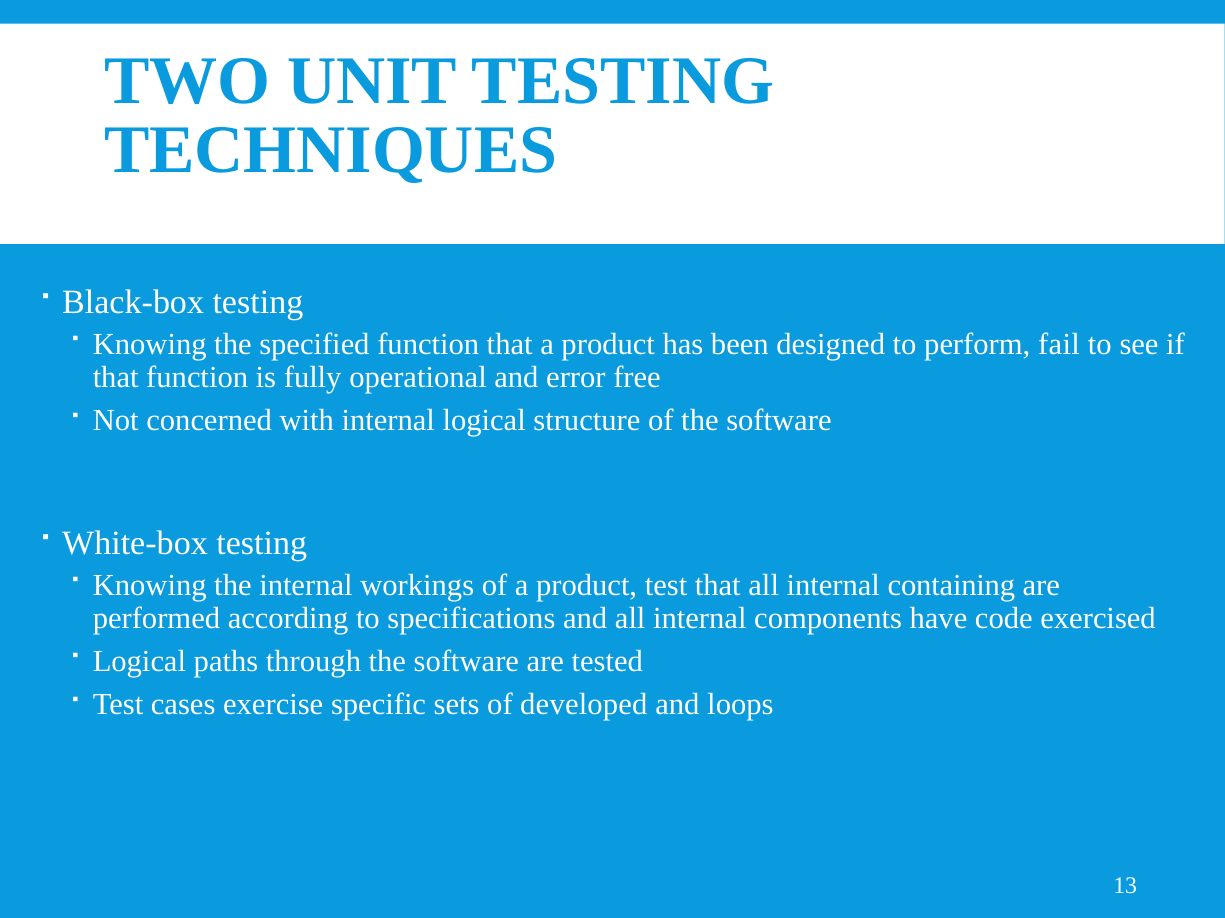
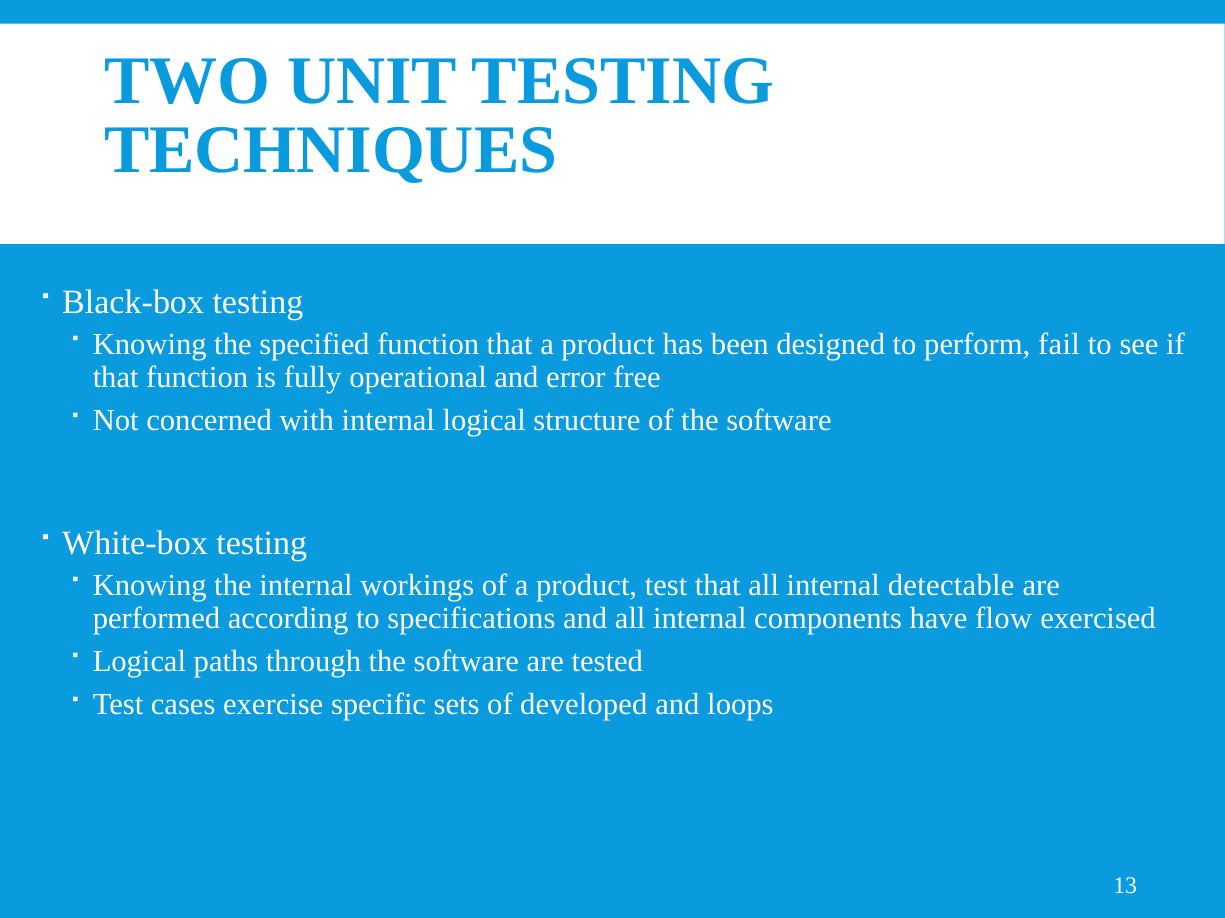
containing: containing -> detectable (951, 586)
code: code -> flow (1004, 619)
